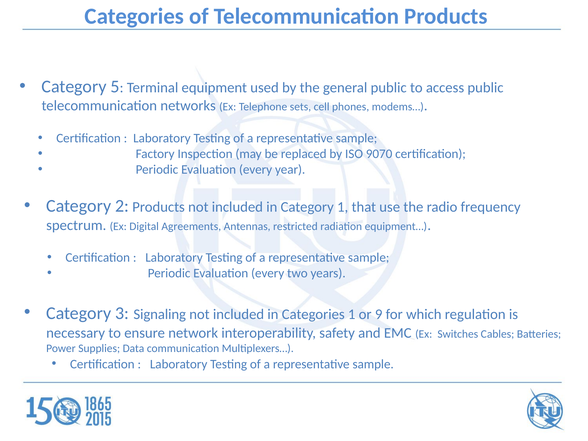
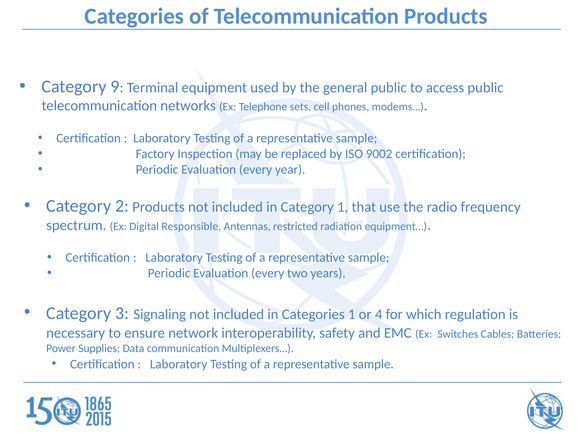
5: 5 -> 9 (115, 86)
9070: 9070 -> 9002 (379, 154)
Agreements: Agreements -> Responsible (191, 226)
9: 9 -> 4 (379, 314)
